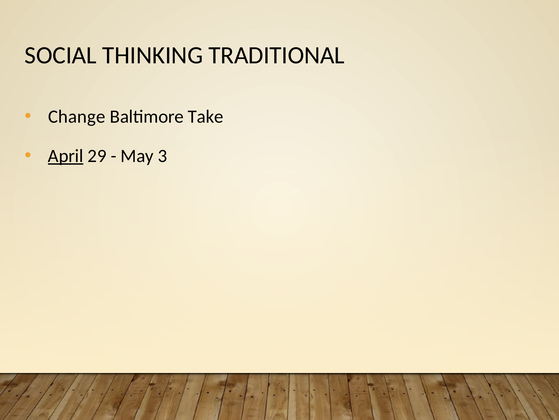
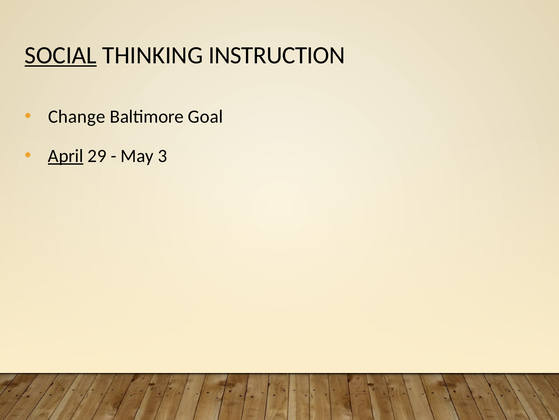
SOCIAL underline: none -> present (61, 55)
TRADITIONAL: TRADITIONAL -> INSTRUCTION (277, 55)
Take: Take -> Goal (205, 116)
